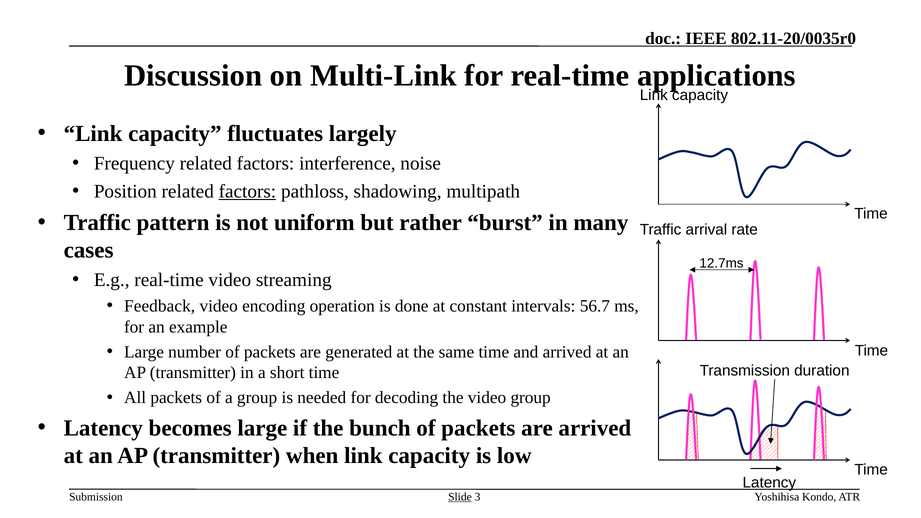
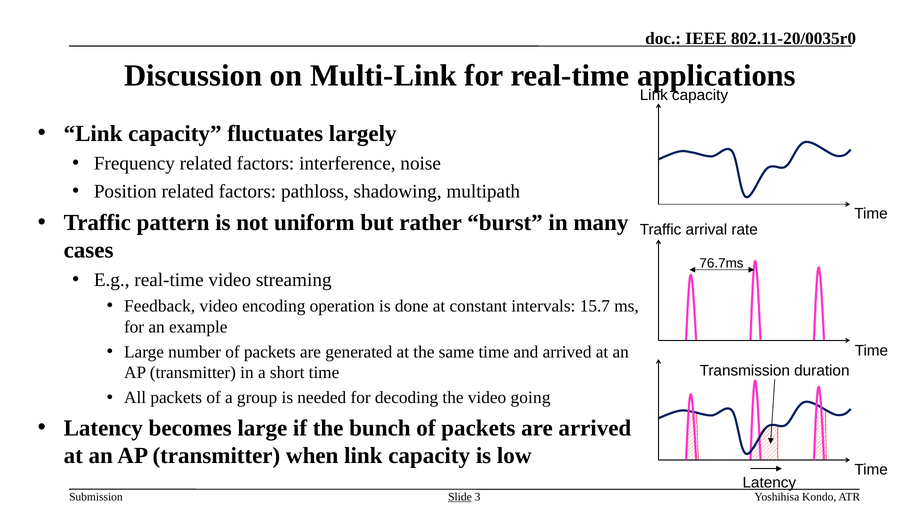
factors underline: present -> none (247, 191)
12.7ms: 12.7ms -> 76.7ms (722, 263)
56.7: 56.7 -> 15.7 (595, 306)
video group: group -> going (531, 398)
